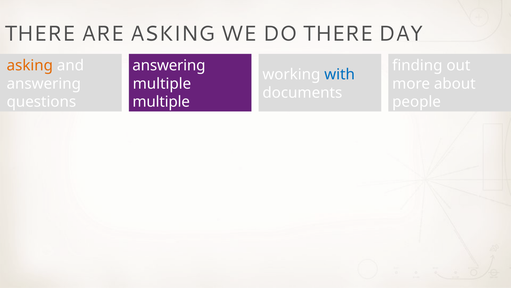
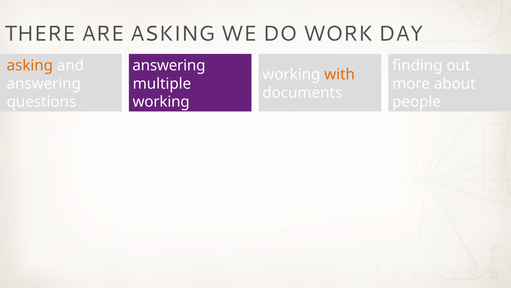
DO THERE: THERE -> WORK (338, 34)
with colour: blue -> orange (340, 74)
multiple: multiple -> working (161, 102)
